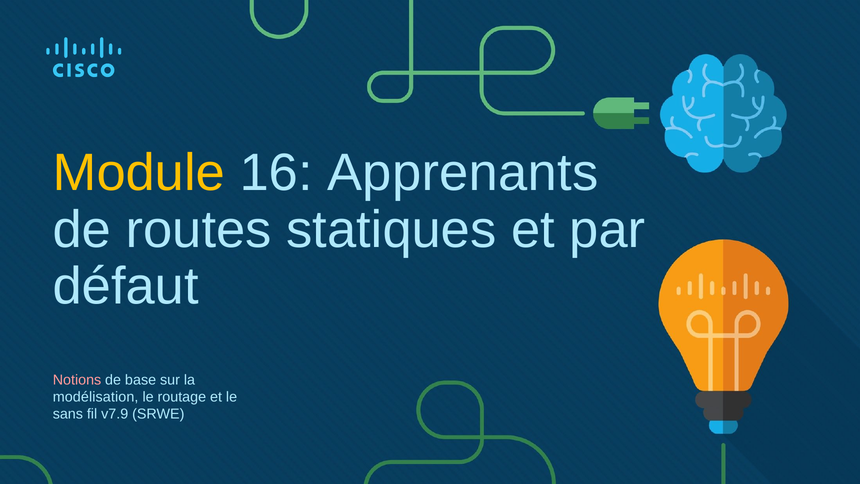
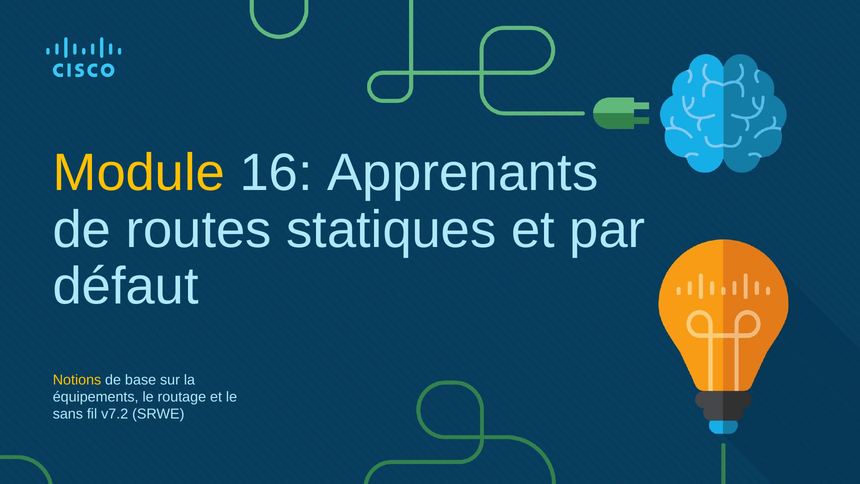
Notions colour: pink -> yellow (77, 380)
modélisation: modélisation -> équipements (96, 397)
v7.9: v7.9 -> v7.2 (115, 414)
